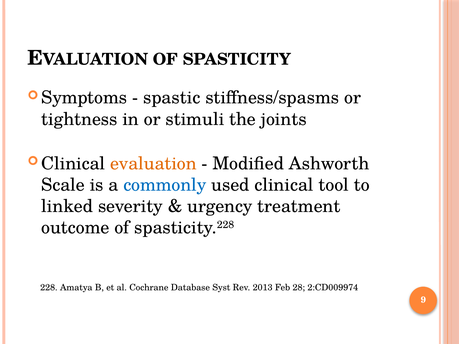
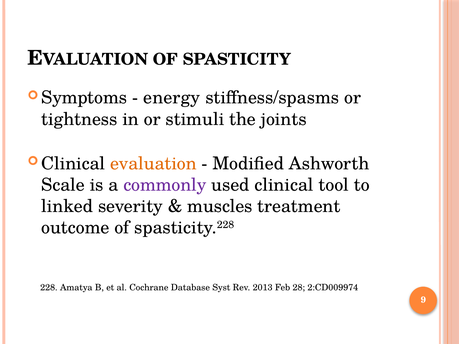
spastic: spastic -> energy (172, 98)
commonly colour: blue -> purple (165, 185)
urgency: urgency -> muscles (220, 206)
